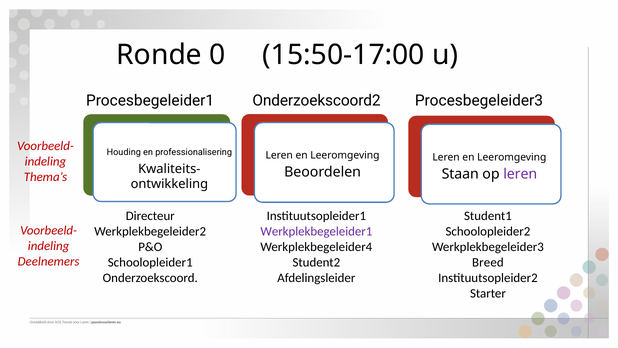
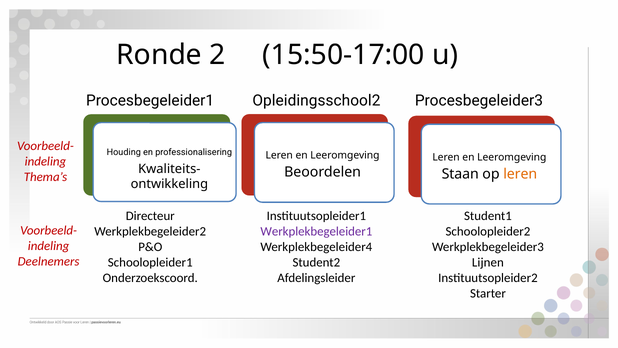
0: 0 -> 2 (217, 55)
Onderzoekscoord2: Onderzoekscoord2 -> Opleidingsschool2 (316, 101)
leren colour: purple -> orange (520, 174)
Breed: Breed -> Lijnen (488, 262)
